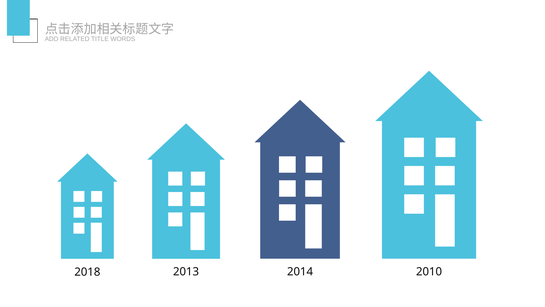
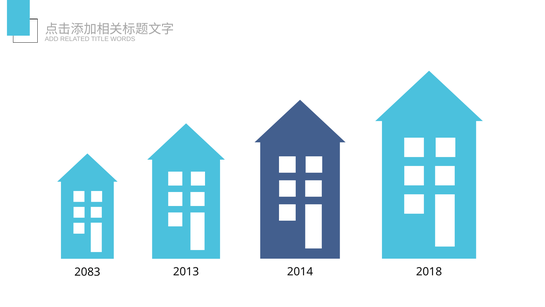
2018: 2018 -> 2083 (87, 272)
2010: 2010 -> 2018 (429, 271)
